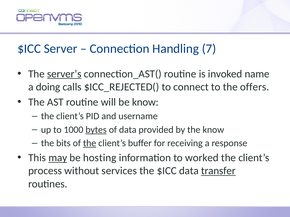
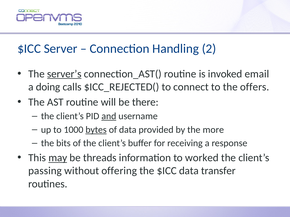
7: 7 -> 2 (209, 49)
name: name -> email (257, 74)
be know: know -> there (145, 102)
and underline: none -> present (109, 116)
the know: know -> more (213, 130)
the underline: present -> none (90, 144)
hosting: hosting -> threads (100, 158)
process: process -> passing (45, 171)
services: services -> offering (119, 171)
transfer underline: present -> none (218, 171)
